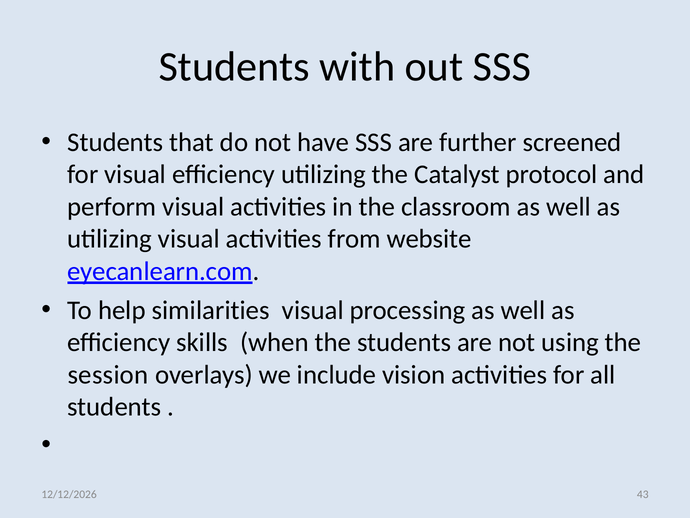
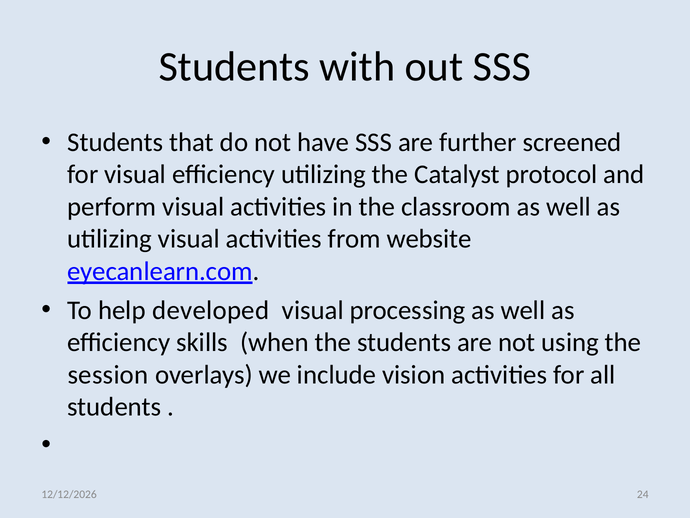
similarities: similarities -> developed (211, 310)
43: 43 -> 24 (643, 494)
